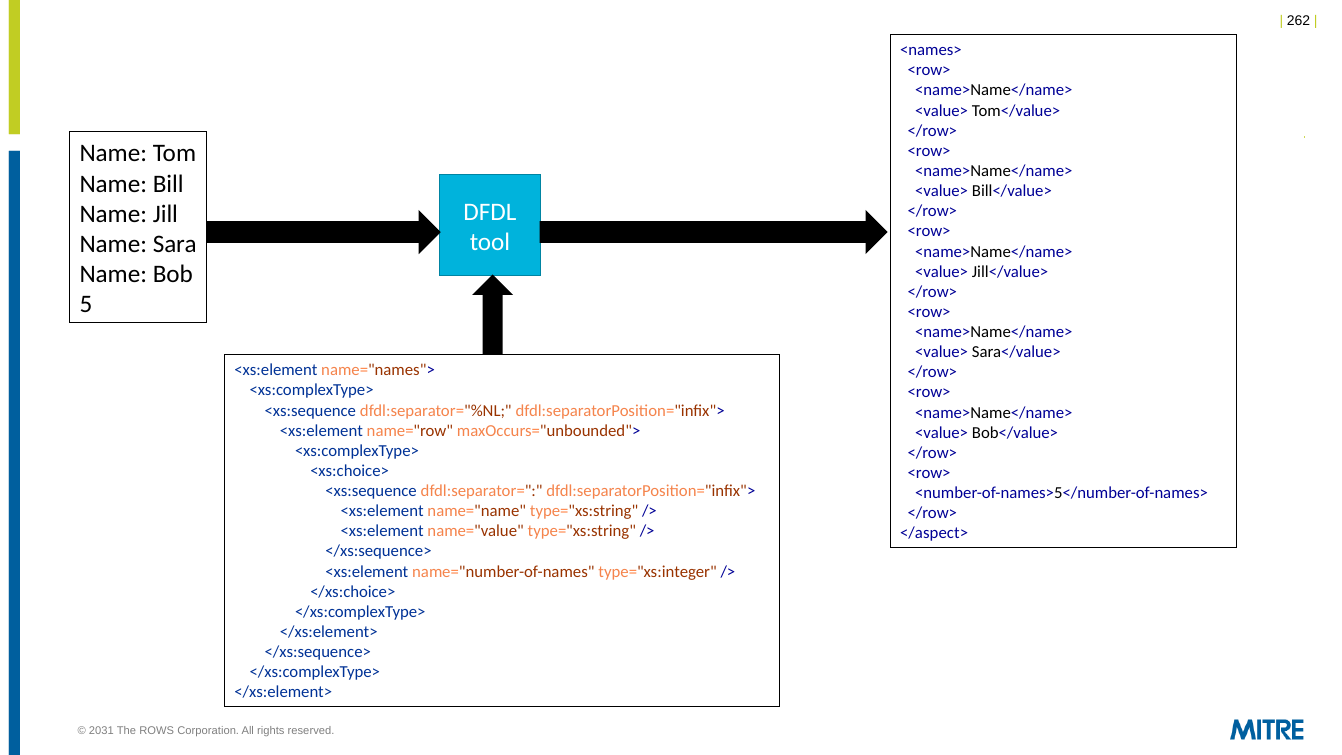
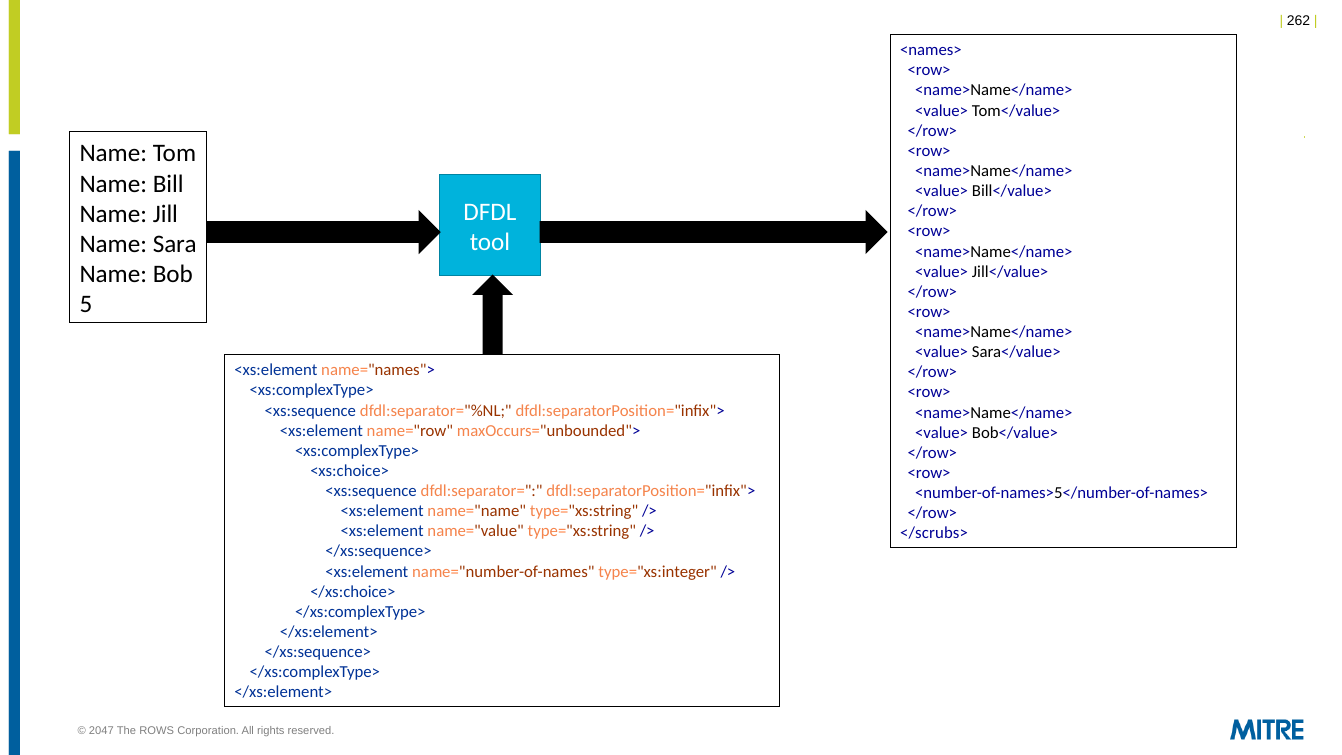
</aspect>: </aspect> -> </scrubs> (934, 533)
2031: 2031 -> 2047 (101, 730)
